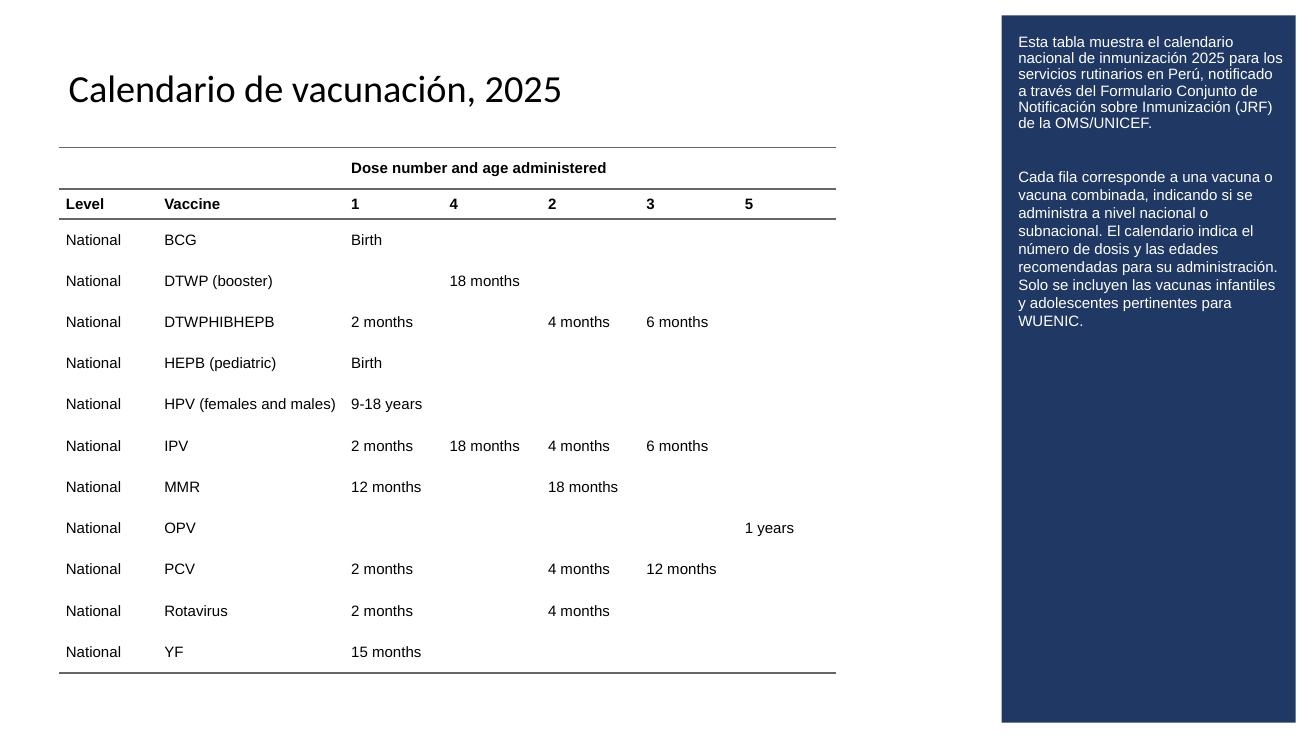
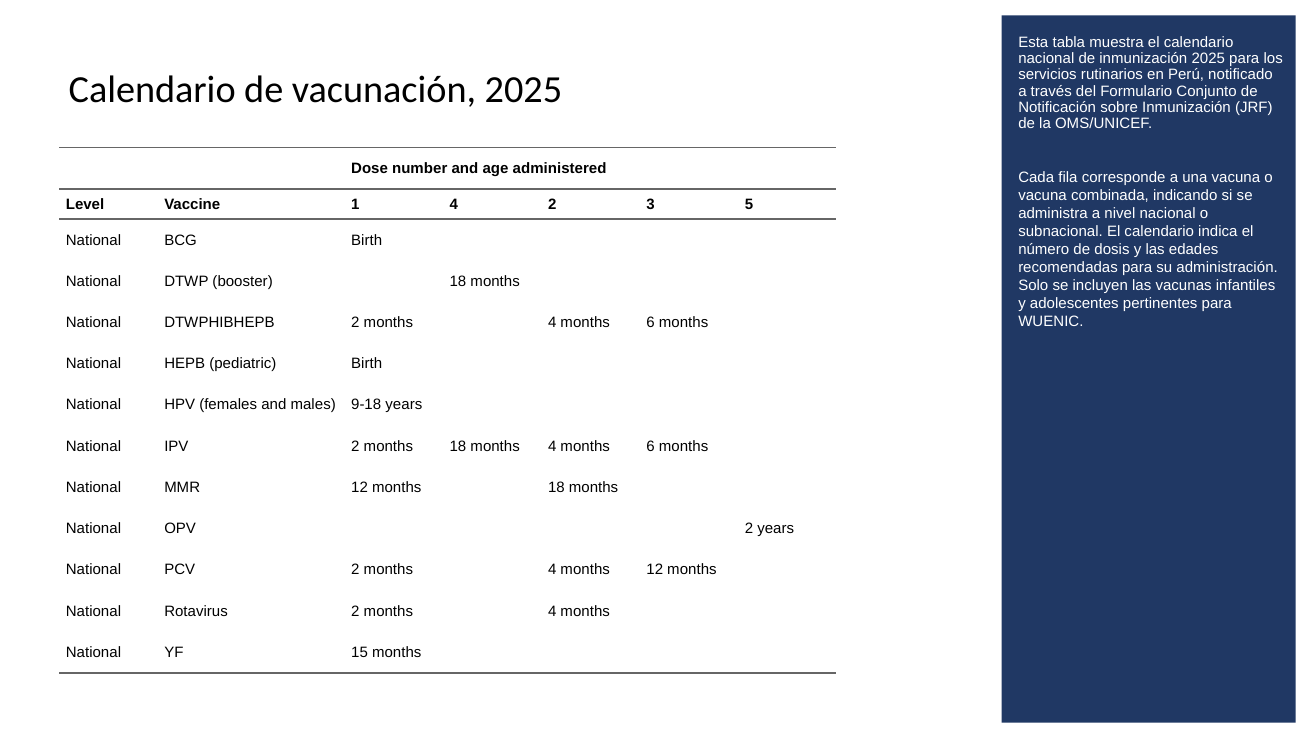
OPV 1: 1 -> 2 (749, 529)
